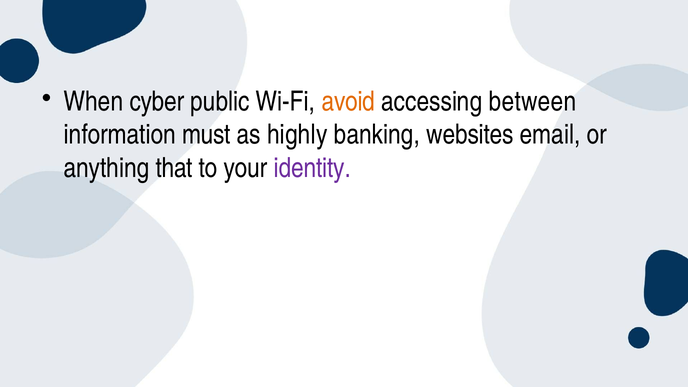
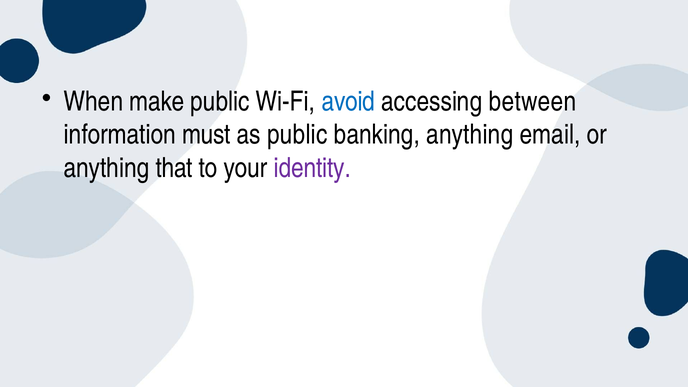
cyber: cyber -> make (157, 101)
avoid colour: orange -> blue (348, 101)
as highly: highly -> public (297, 135)
banking websites: websites -> anything (470, 135)
